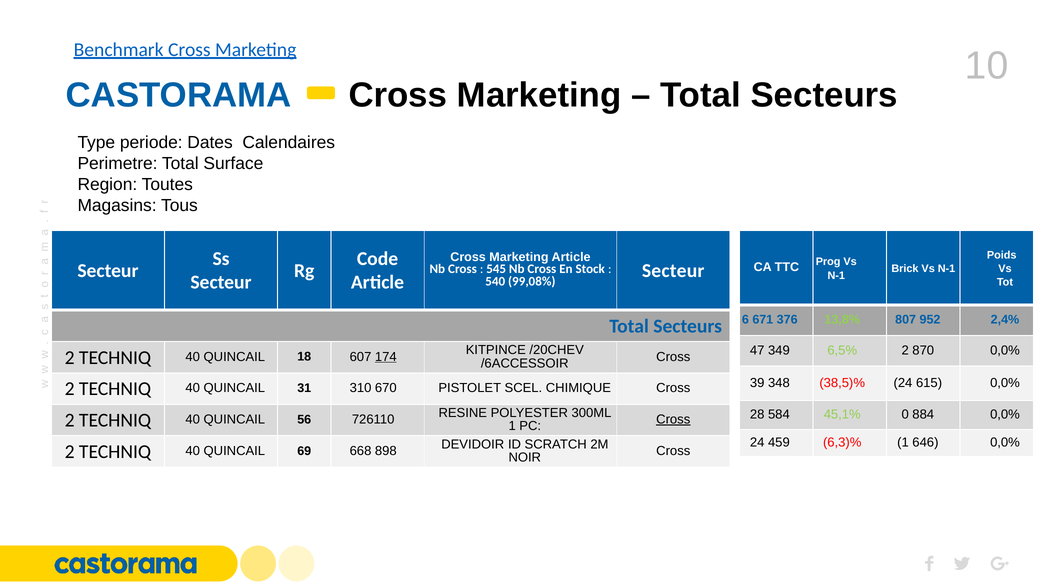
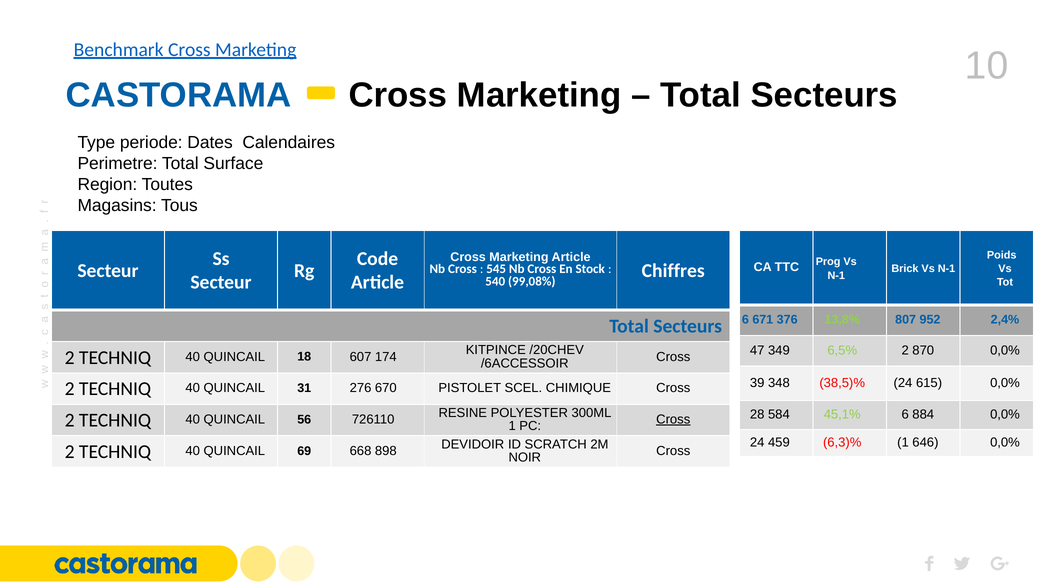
Secteur: Secteur -> Chiffres (673, 270)
174 underline: present -> none (386, 357)
310: 310 -> 276 (361, 388)
45,1% 0: 0 -> 6 (905, 414)
